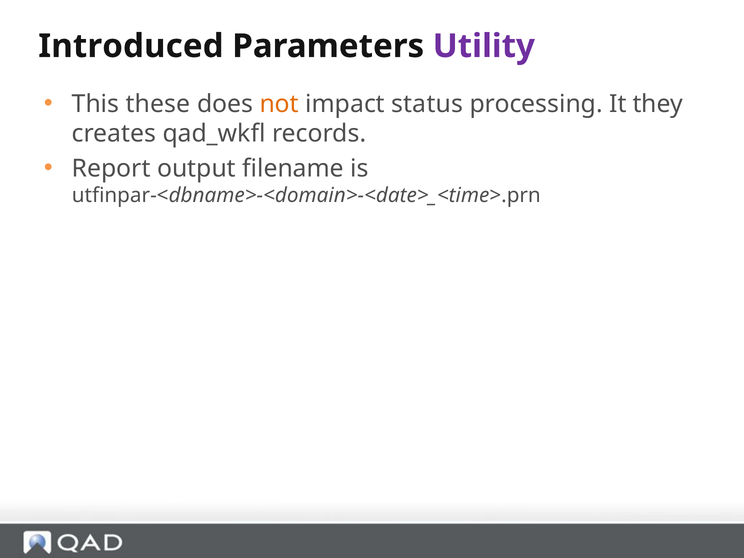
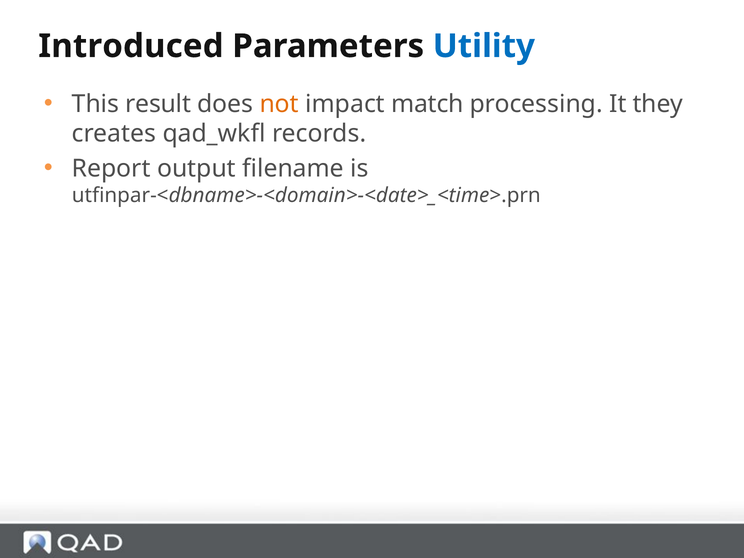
Utility colour: purple -> blue (484, 46)
these: these -> result (158, 104)
status: status -> match (427, 104)
